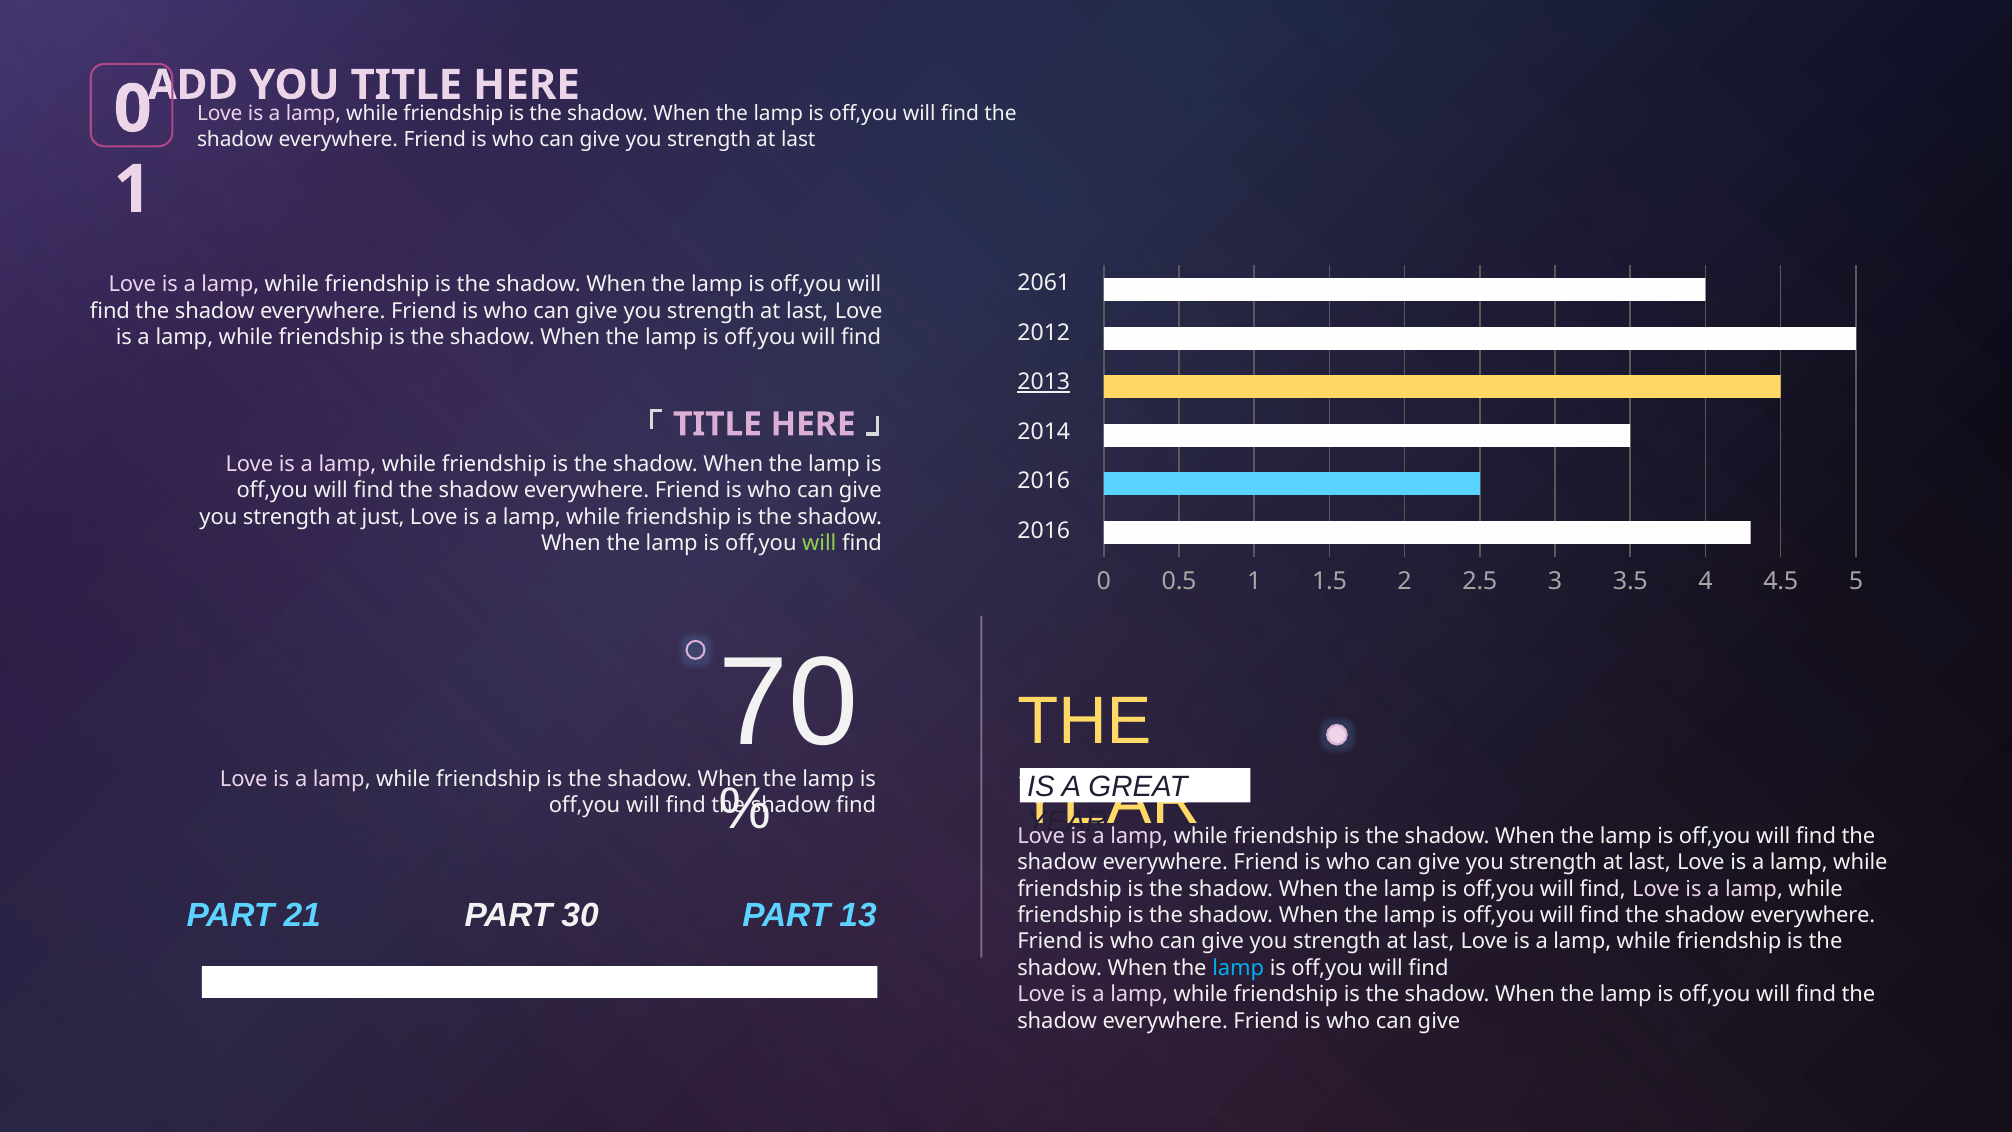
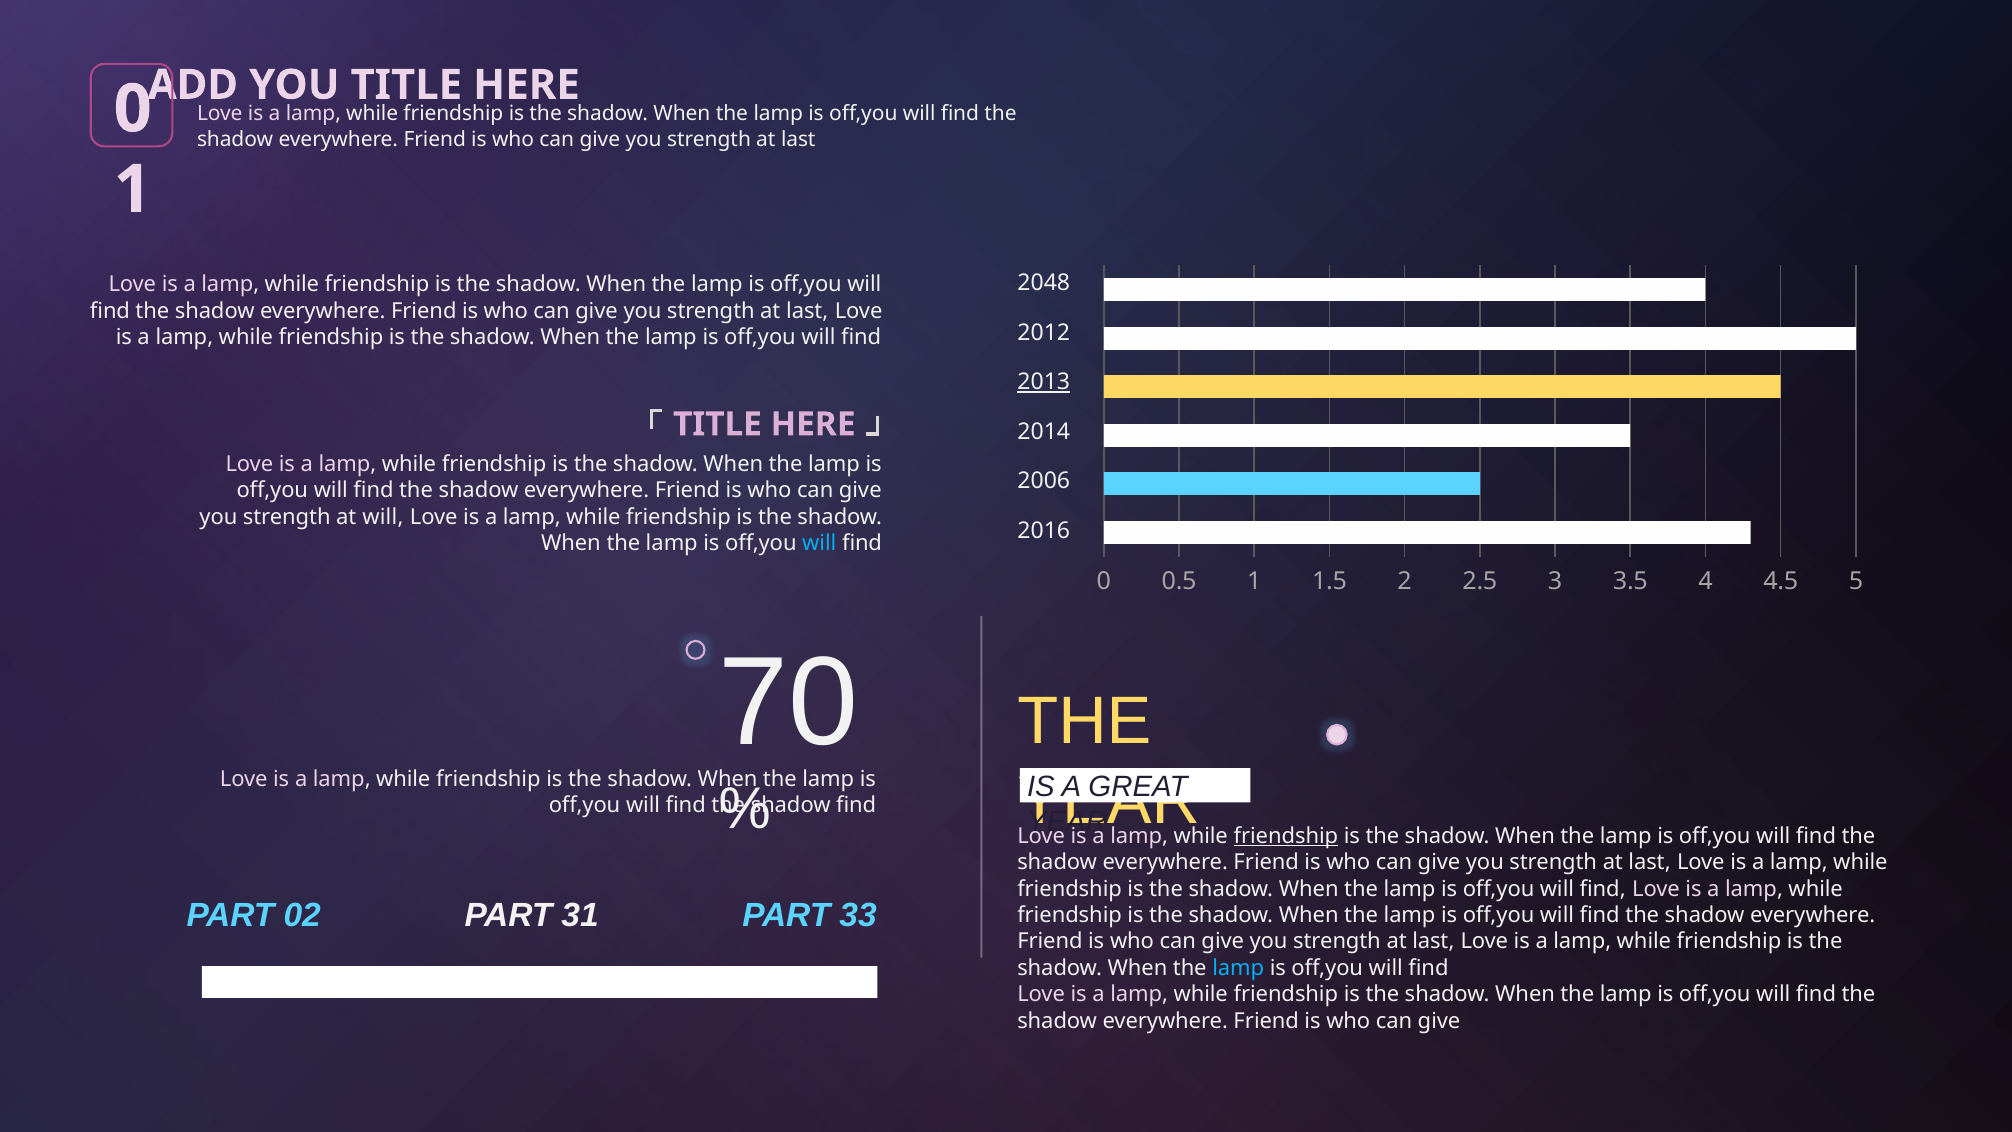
2061: 2061 -> 2048 (1044, 283)
2016: 2016 -> 2006 (1044, 481)
at just: just -> will (383, 517)
will colour: light green -> light blue (819, 543)
friendship underline: none -> present (1286, 836)
21: 21 -> 02 (302, 915)
30: 30 -> 31 (580, 915)
13: 13 -> 33 (858, 915)
